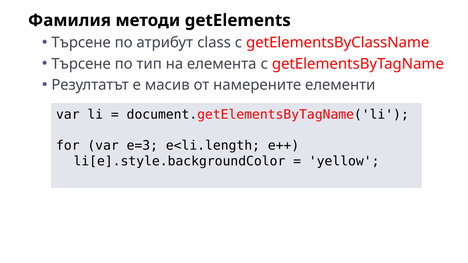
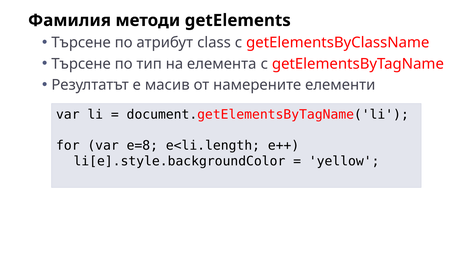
e=3: e=3 -> e=8 (142, 146)
